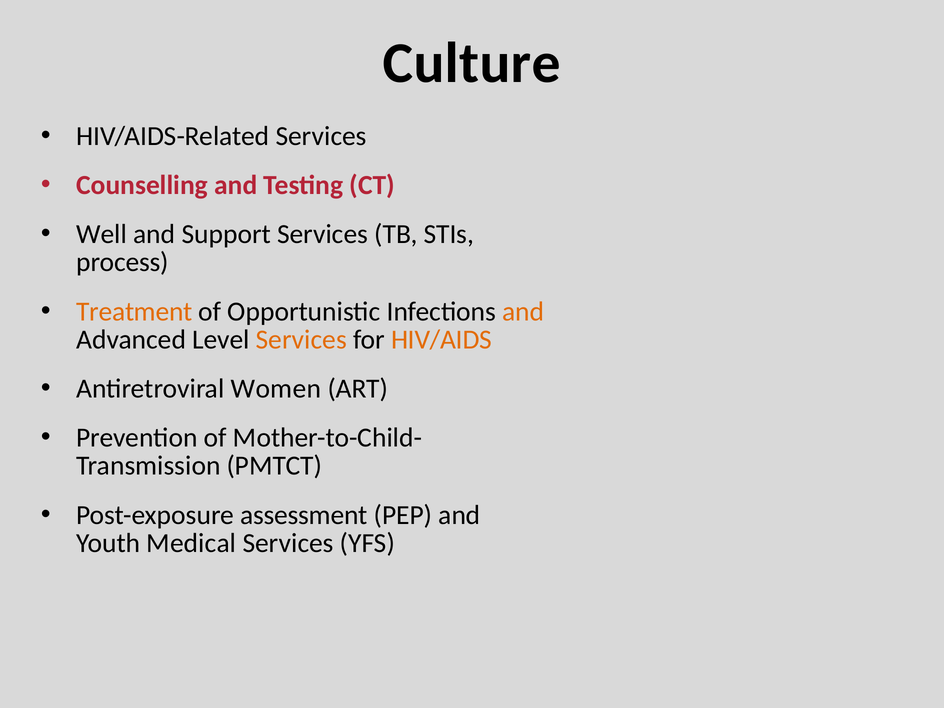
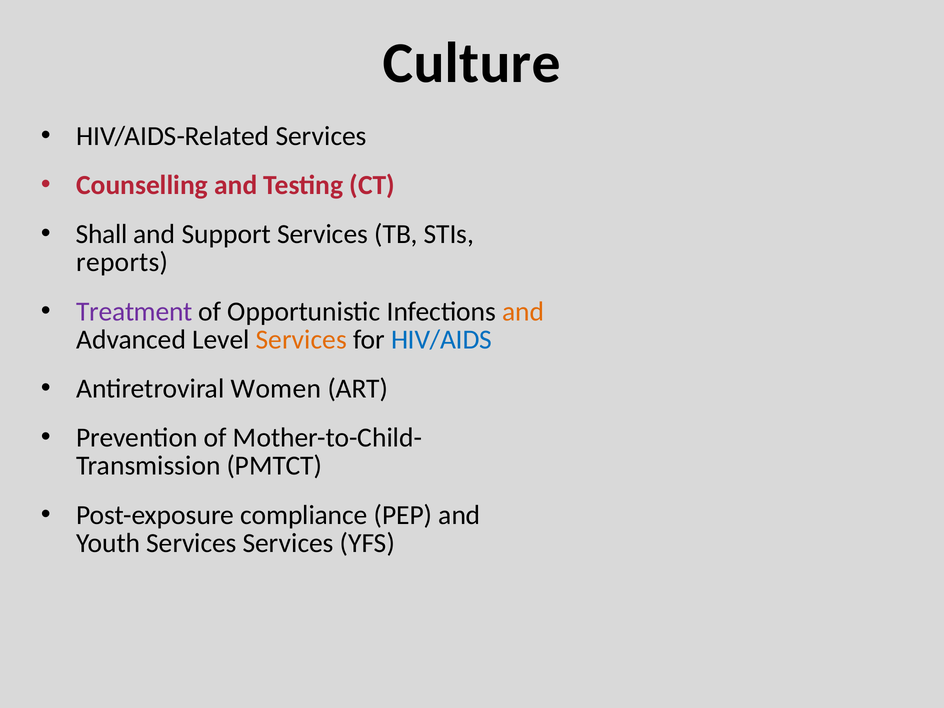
Well: Well -> Shall (102, 234)
process: process -> reports (122, 262)
Treatment colour: orange -> purple (134, 312)
HIV/AIDS colour: orange -> blue (441, 340)
assessment: assessment -> compliance (304, 515)
Youth Medical: Medical -> Services (191, 543)
